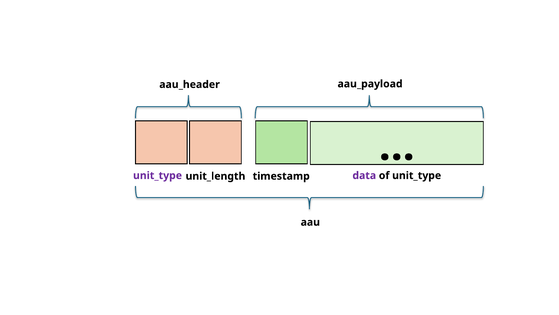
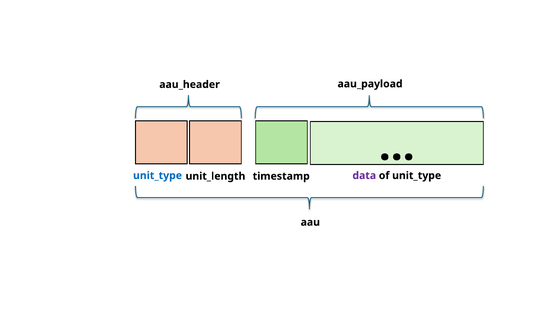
unit_type colour: purple -> blue (158, 175)
